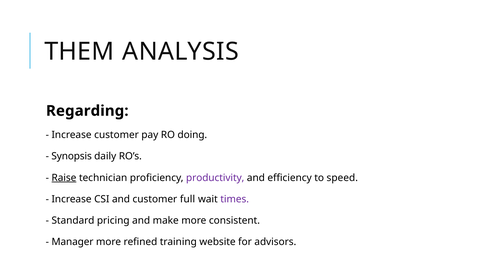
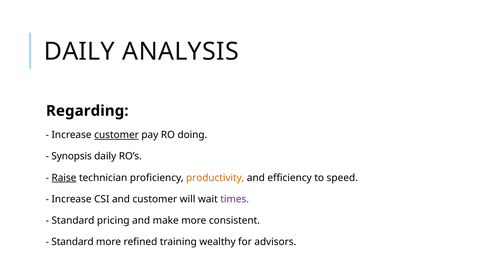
THEM: THEM -> DAILY (79, 52)
customer underline: none -> present (117, 135)
productivity colour: purple -> orange (215, 178)
full: full -> will (188, 199)
Manager: Manager -> Standard (73, 242)
website: website -> wealthy (217, 242)
